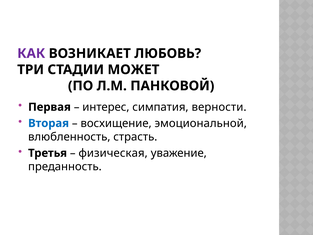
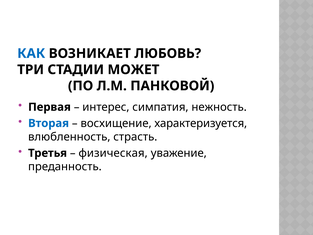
КАК colour: purple -> blue (31, 53)
верности: верности -> нежность (219, 107)
эмоциональной: эмоциональной -> характеризуется (201, 123)
